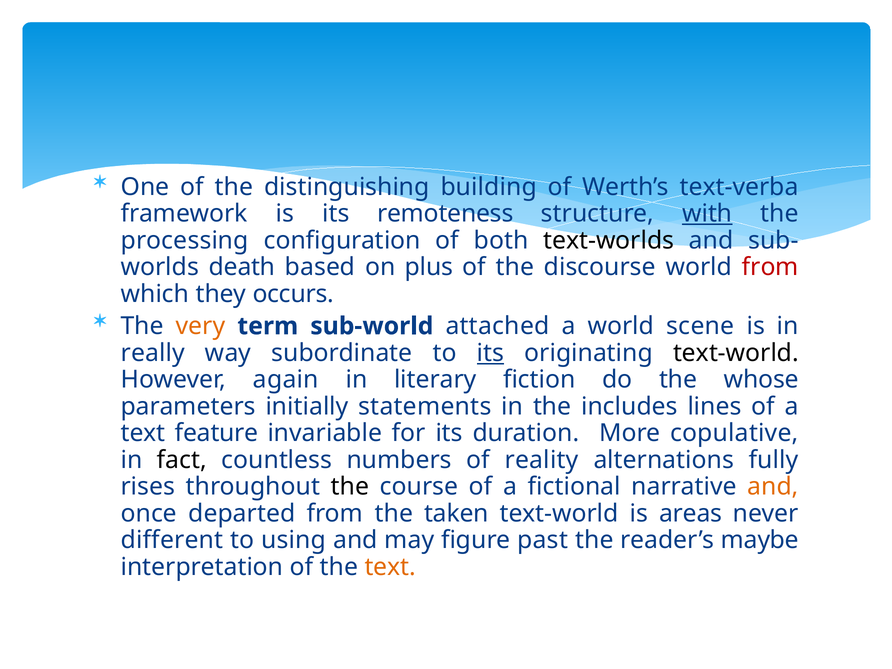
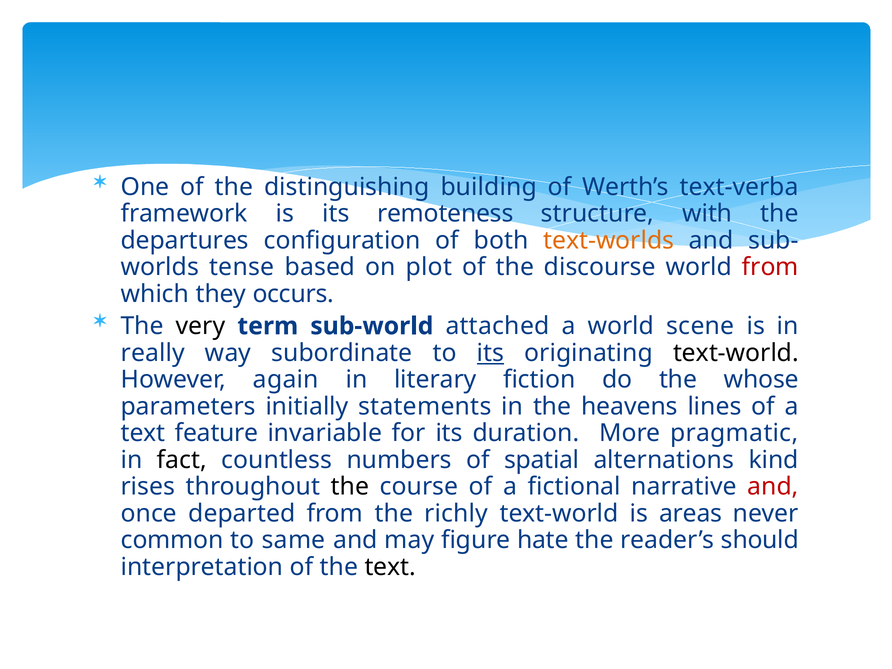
with underline: present -> none (707, 214)
processing: processing -> departures (185, 240)
text-worlds colour: black -> orange (609, 240)
death: death -> tense (242, 267)
plus: plus -> plot (429, 267)
very colour: orange -> black (201, 326)
includes: includes -> heavens (629, 406)
copulative: copulative -> pragmatic (734, 433)
reality: reality -> spatial (542, 460)
fully: fully -> kind (774, 460)
and colour: orange -> red (773, 487)
taken: taken -> richly (456, 513)
different: different -> common (172, 540)
using: using -> same (294, 540)
past: past -> hate (543, 540)
maybe: maybe -> should (760, 540)
text colour: orange -> black (390, 567)
